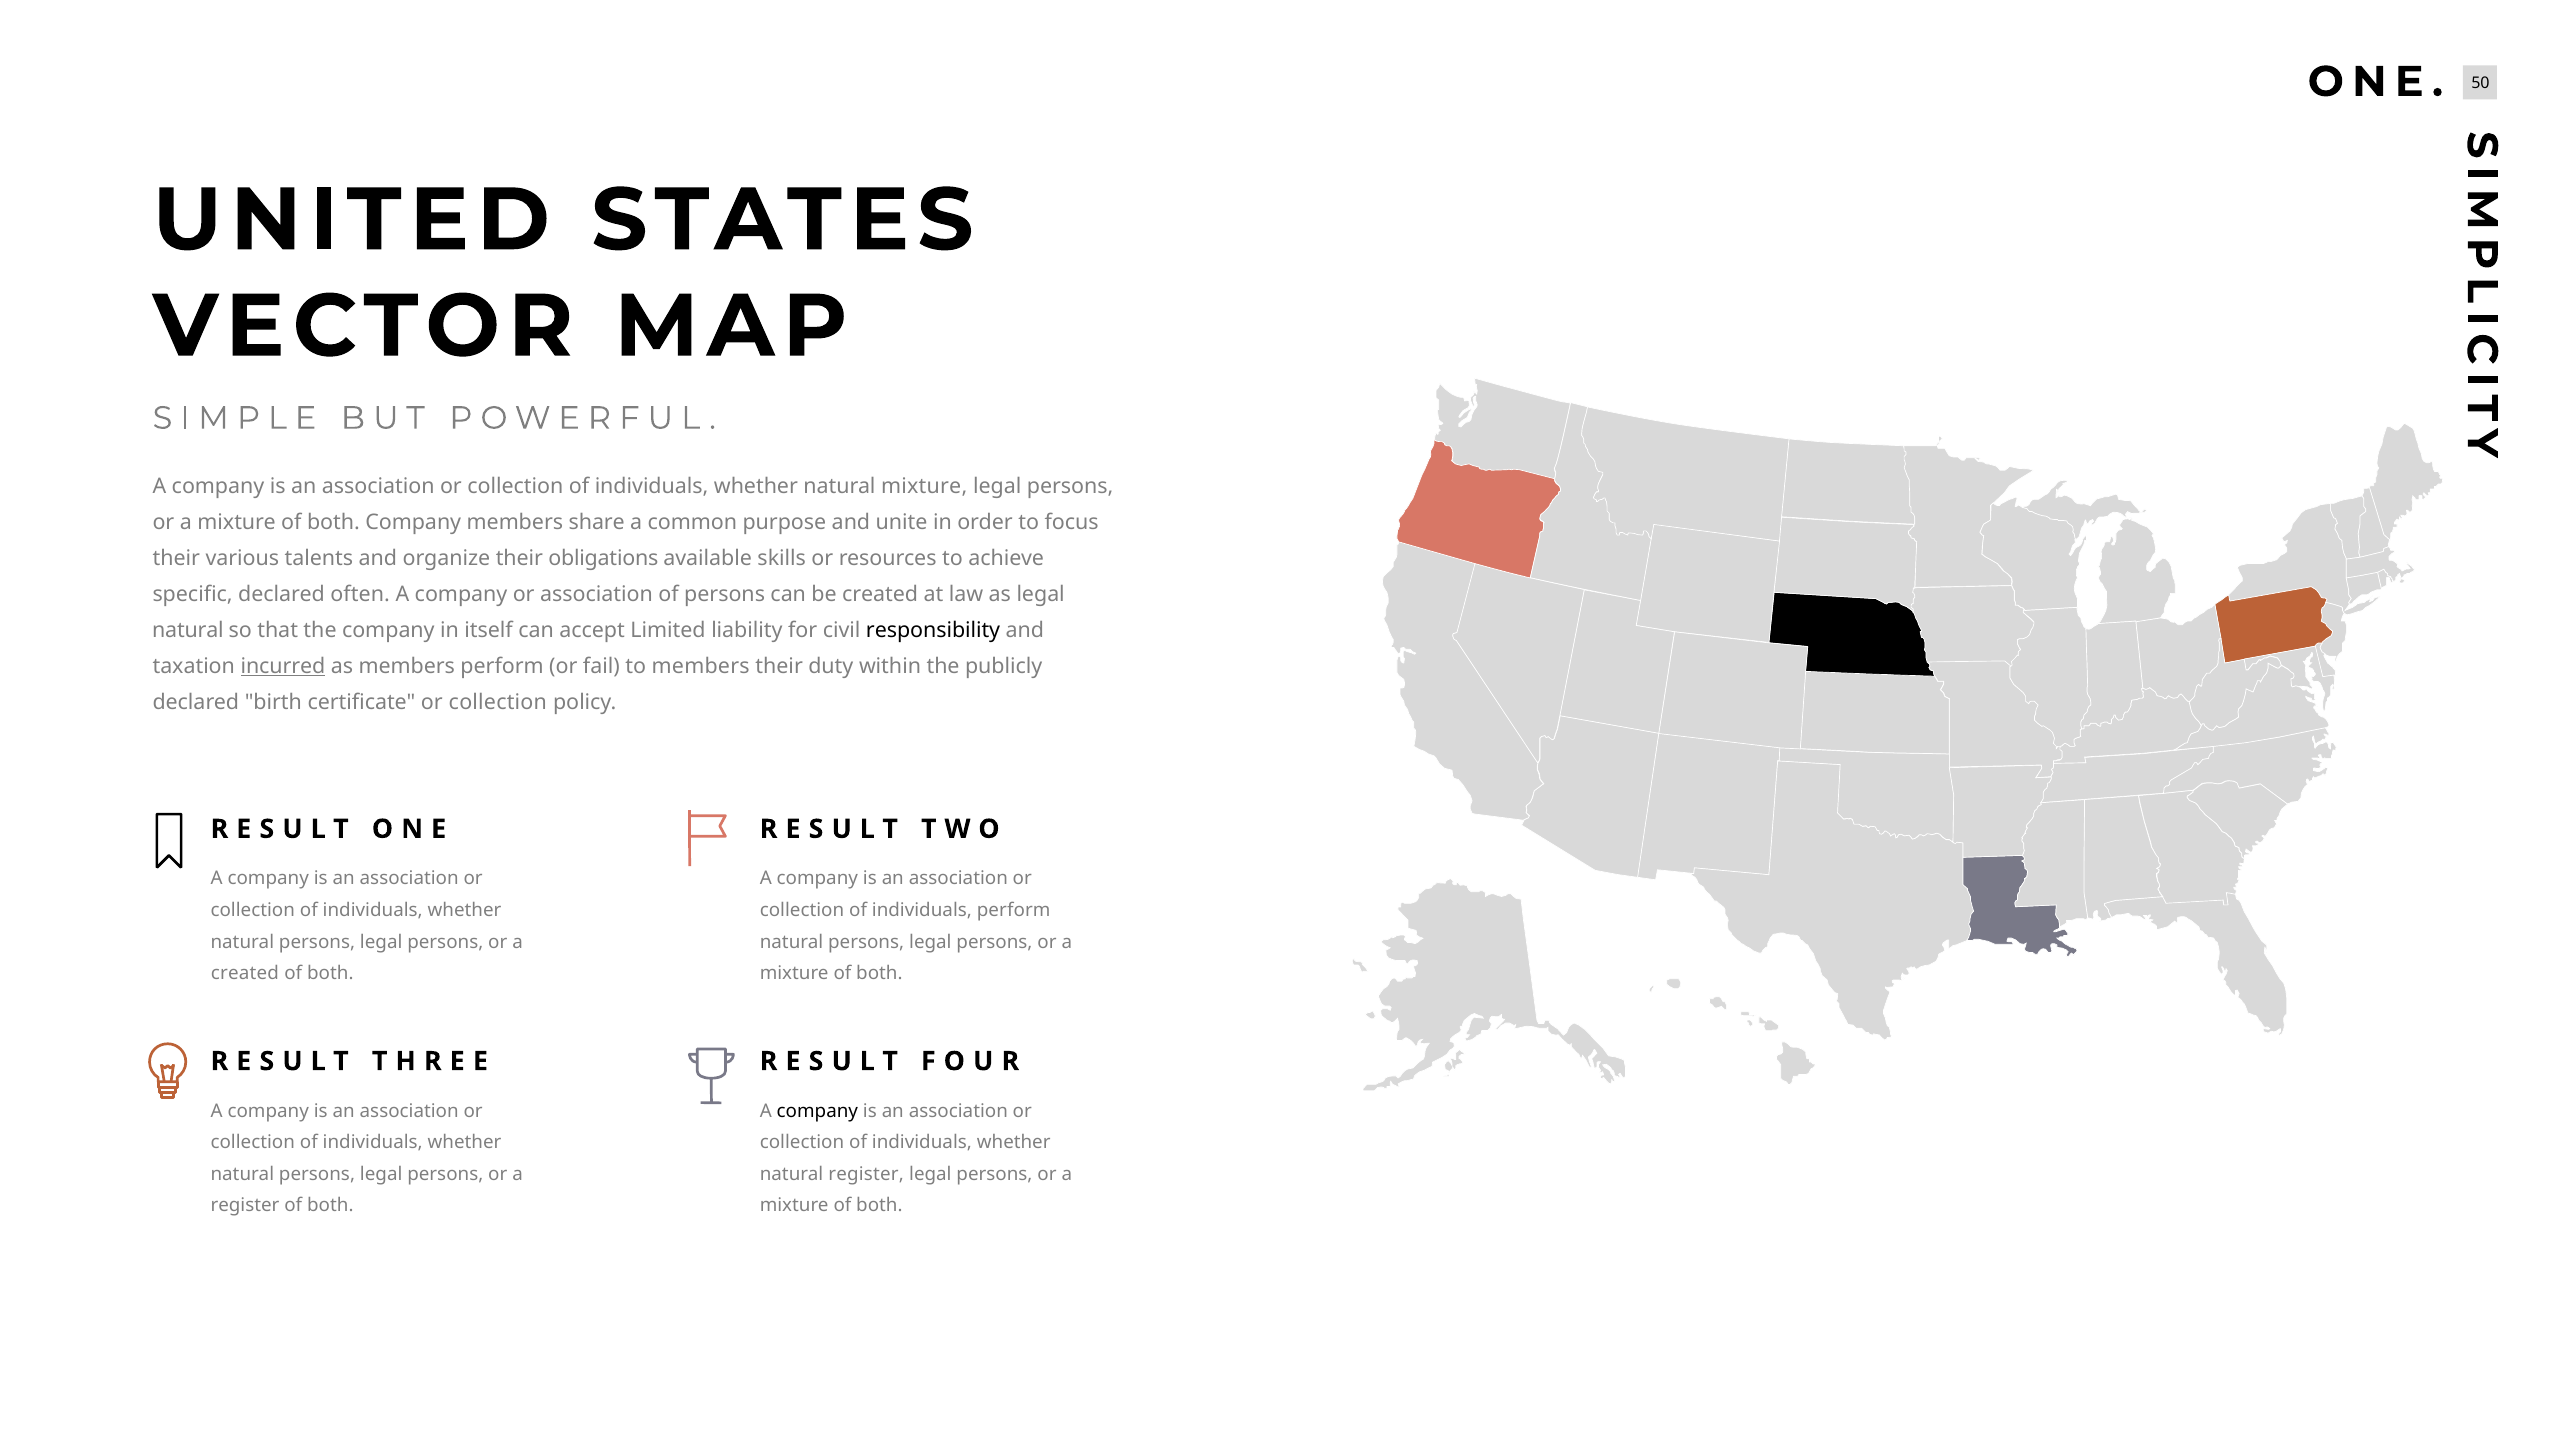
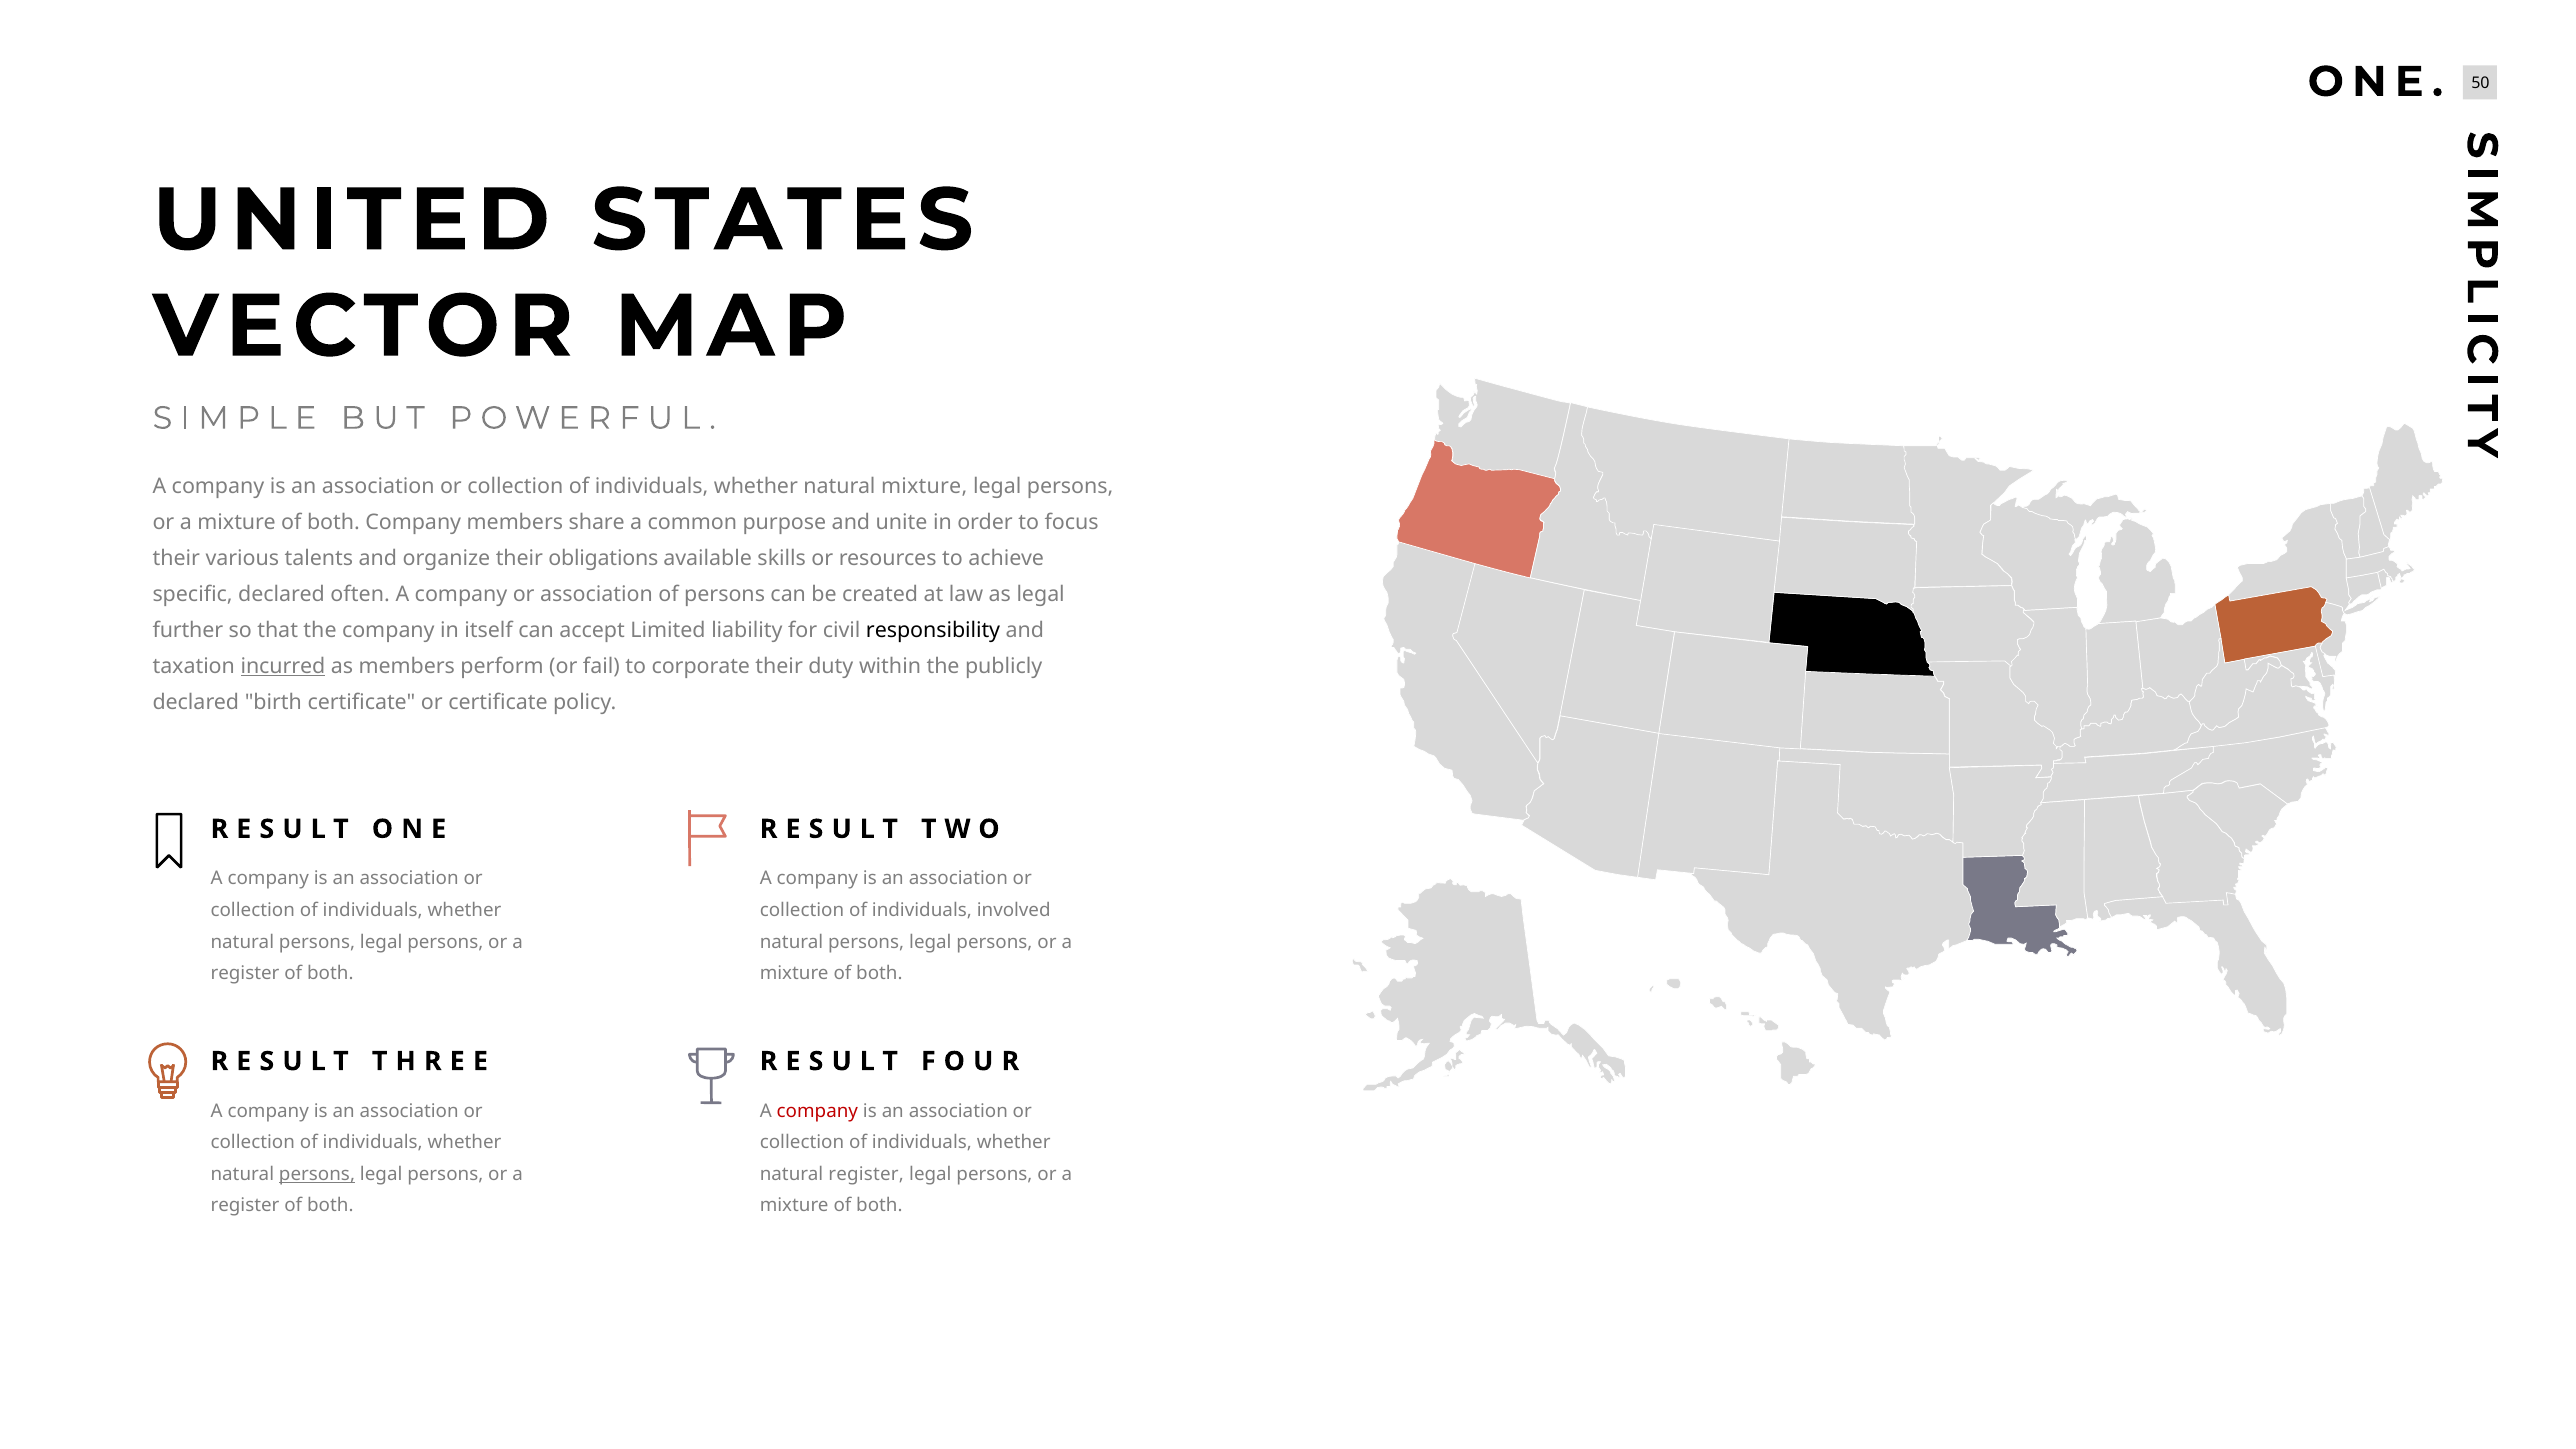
natural: natural -> further (188, 630)
to members: members -> corporate (701, 666)
certificate or collection: collection -> certificate (498, 703)
individuals perform: perform -> involved (1014, 910)
created: created -> register (245, 974)
company colour: black -> red (817, 1111)
persons underline: none -> present (317, 1174)
